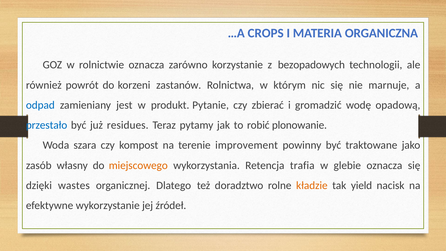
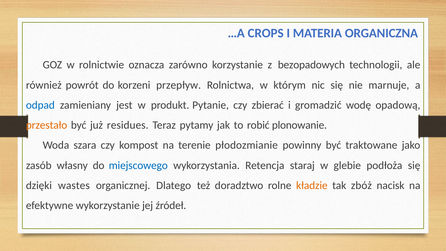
zastanów: zastanów -> przepływ (179, 85)
przestało colour: blue -> orange (47, 125)
improvement: improvement -> płodozmianie (247, 145)
miejscowego colour: orange -> blue (138, 165)
trafia: trafia -> staraj (302, 165)
glebie oznacza: oznacza -> podłoża (384, 165)
yield: yield -> zbóż (361, 185)
